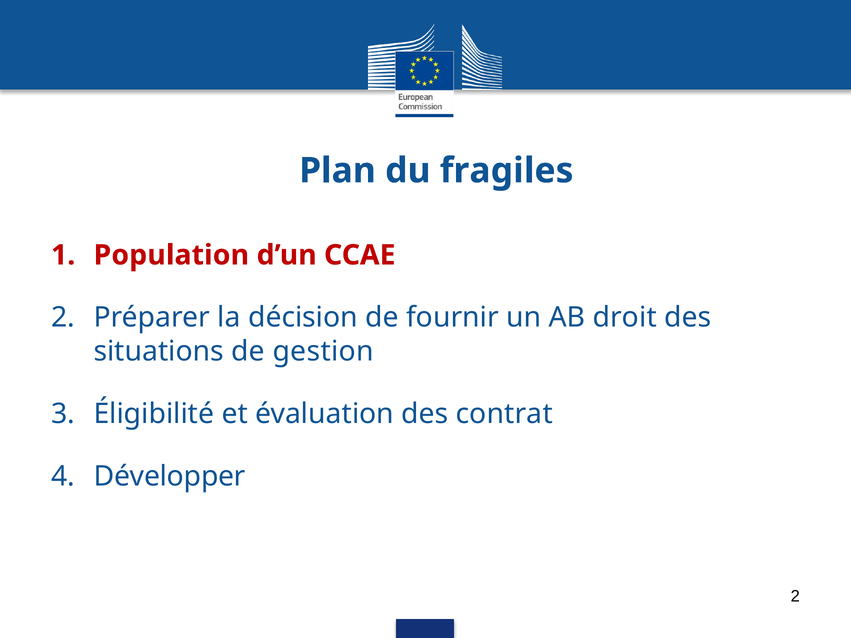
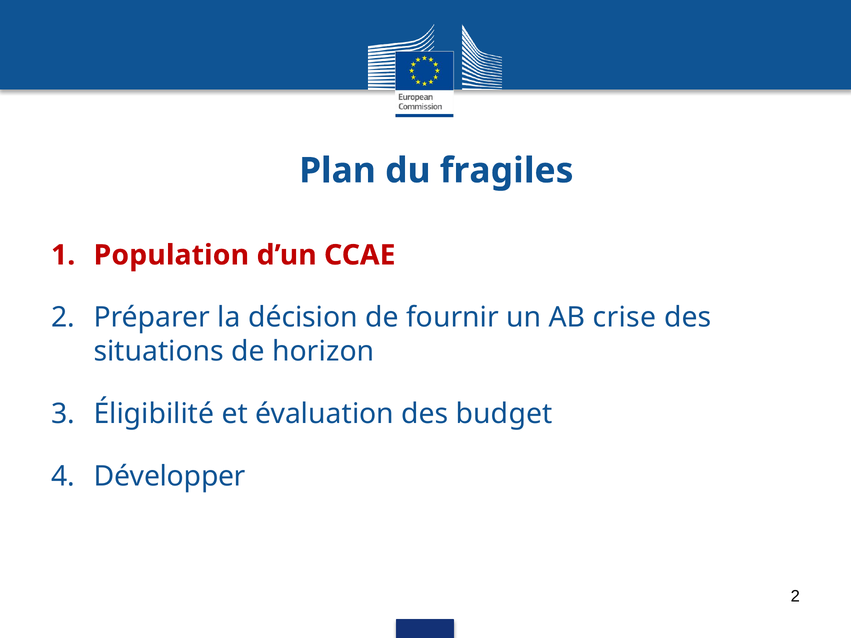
droit: droit -> crise (625, 318)
gestion: gestion -> horizon (323, 352)
contrat: contrat -> budget (504, 414)
